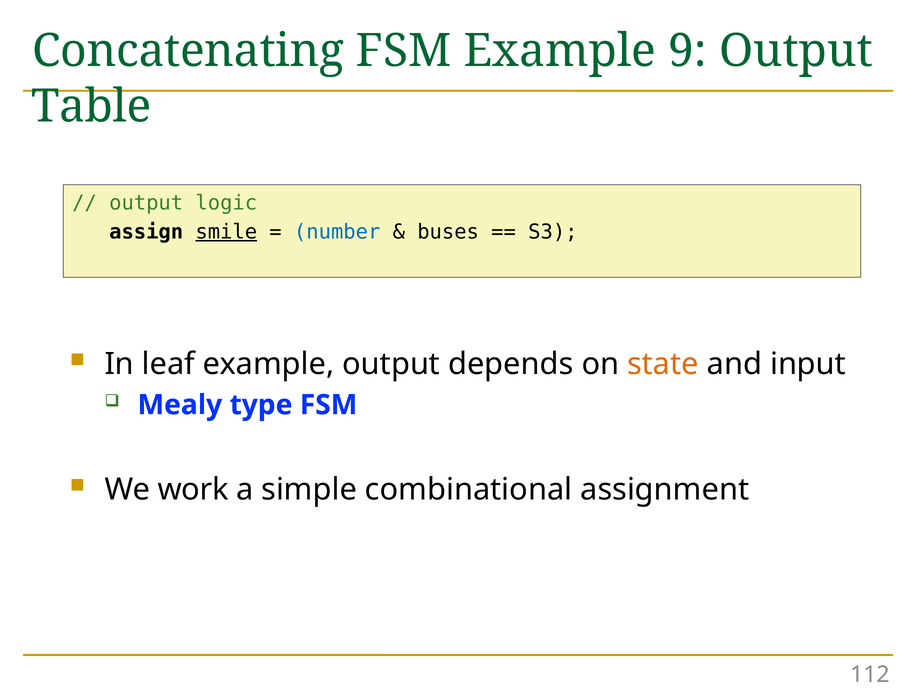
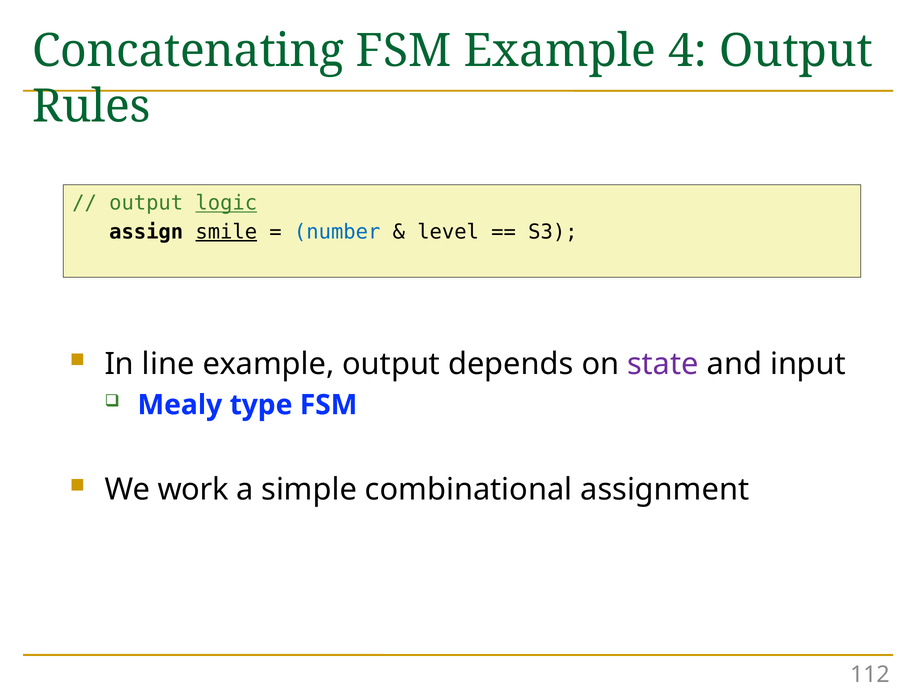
9: 9 -> 4 (688, 51)
Table: Table -> Rules (91, 106)
logic underline: none -> present (226, 203)
buses: buses -> level (448, 232)
leaf: leaf -> line (168, 364)
state colour: orange -> purple (663, 364)
